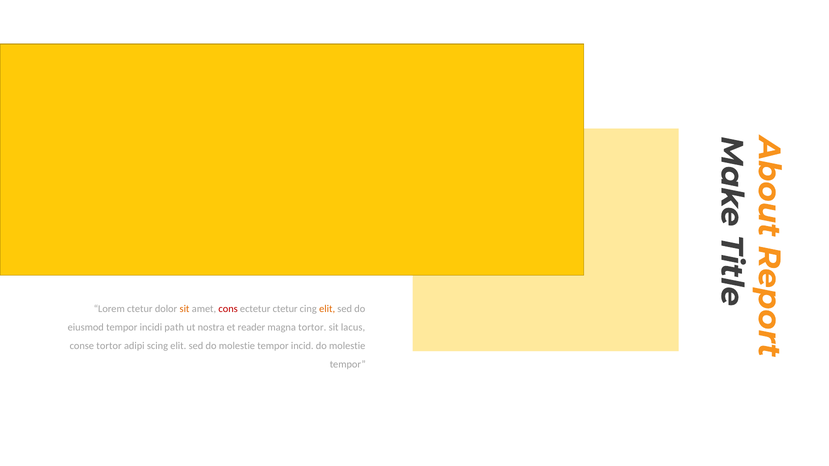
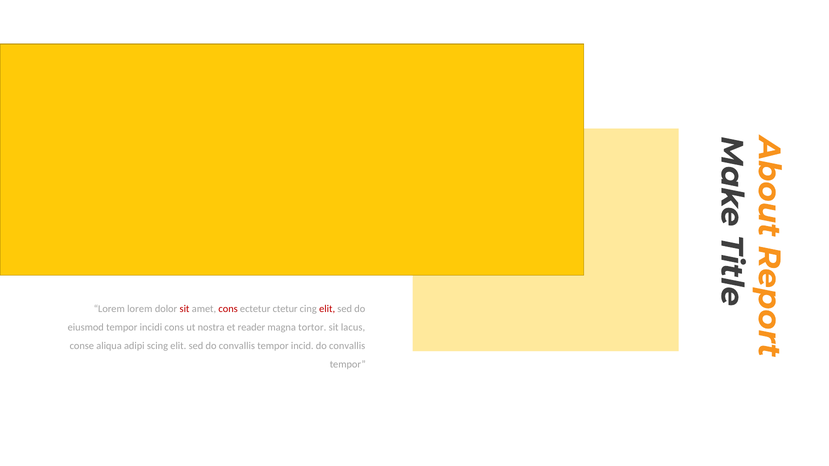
Lorem ctetur: ctetur -> lorem (140, 309)
sit colour: orange -> red (185, 309)
elit colour: orange -> red (327, 309)
incidi path: path -> cons (174, 327)
conse tortor: tortor -> aliqua (109, 346)
sed do molestie: molestie -> convallis (237, 346)
incid do molestie: molestie -> convallis (347, 346)
